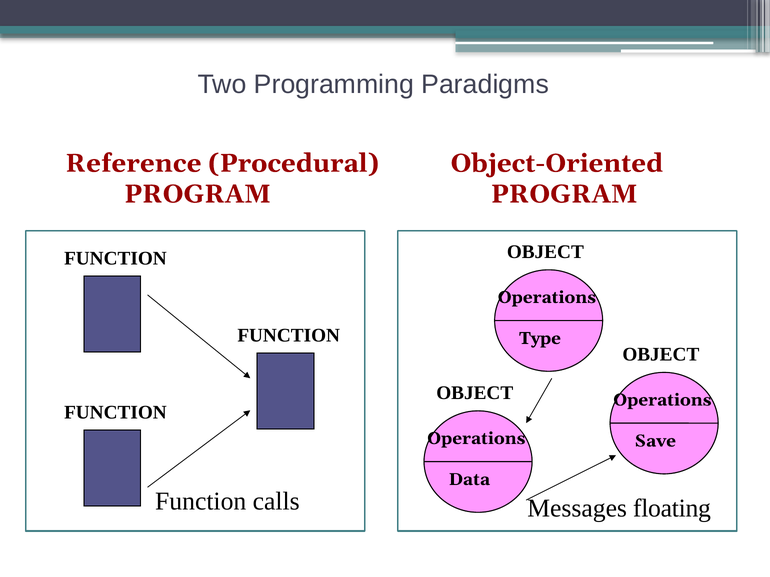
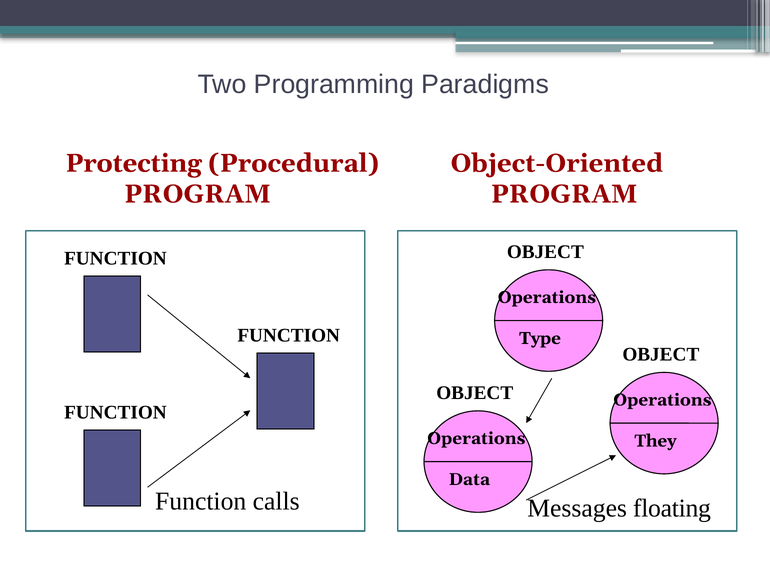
Reference: Reference -> Protecting (134, 163)
Save: Save -> They (656, 441)
